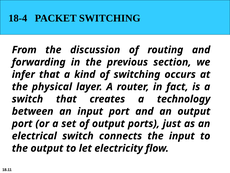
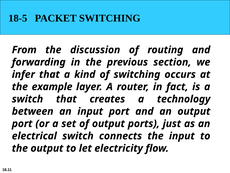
18-4: 18-4 -> 18-5 (18, 18)
physical: physical -> example (52, 87)
